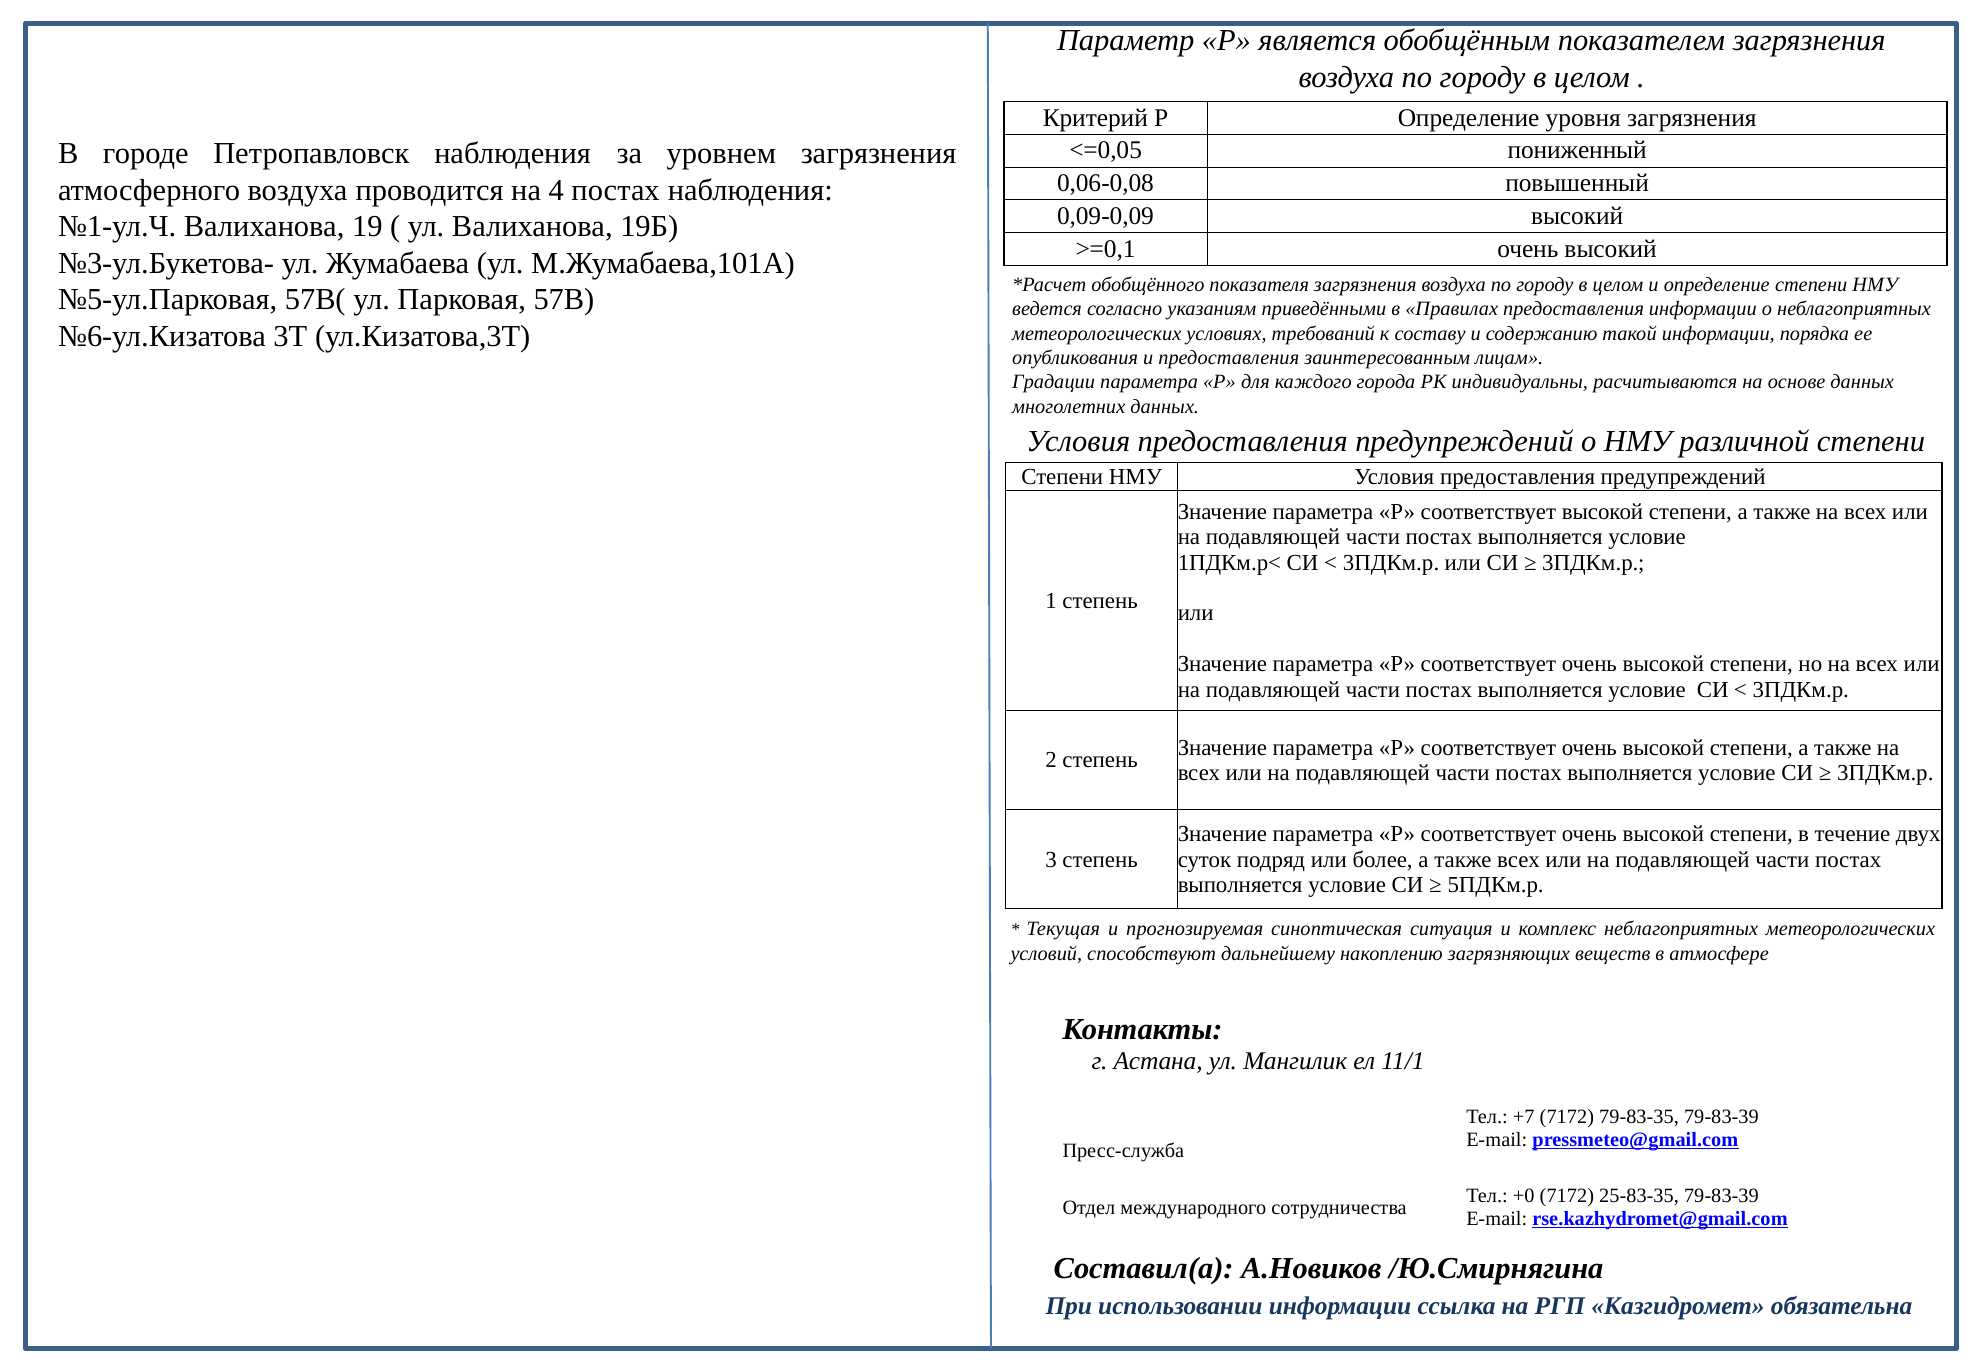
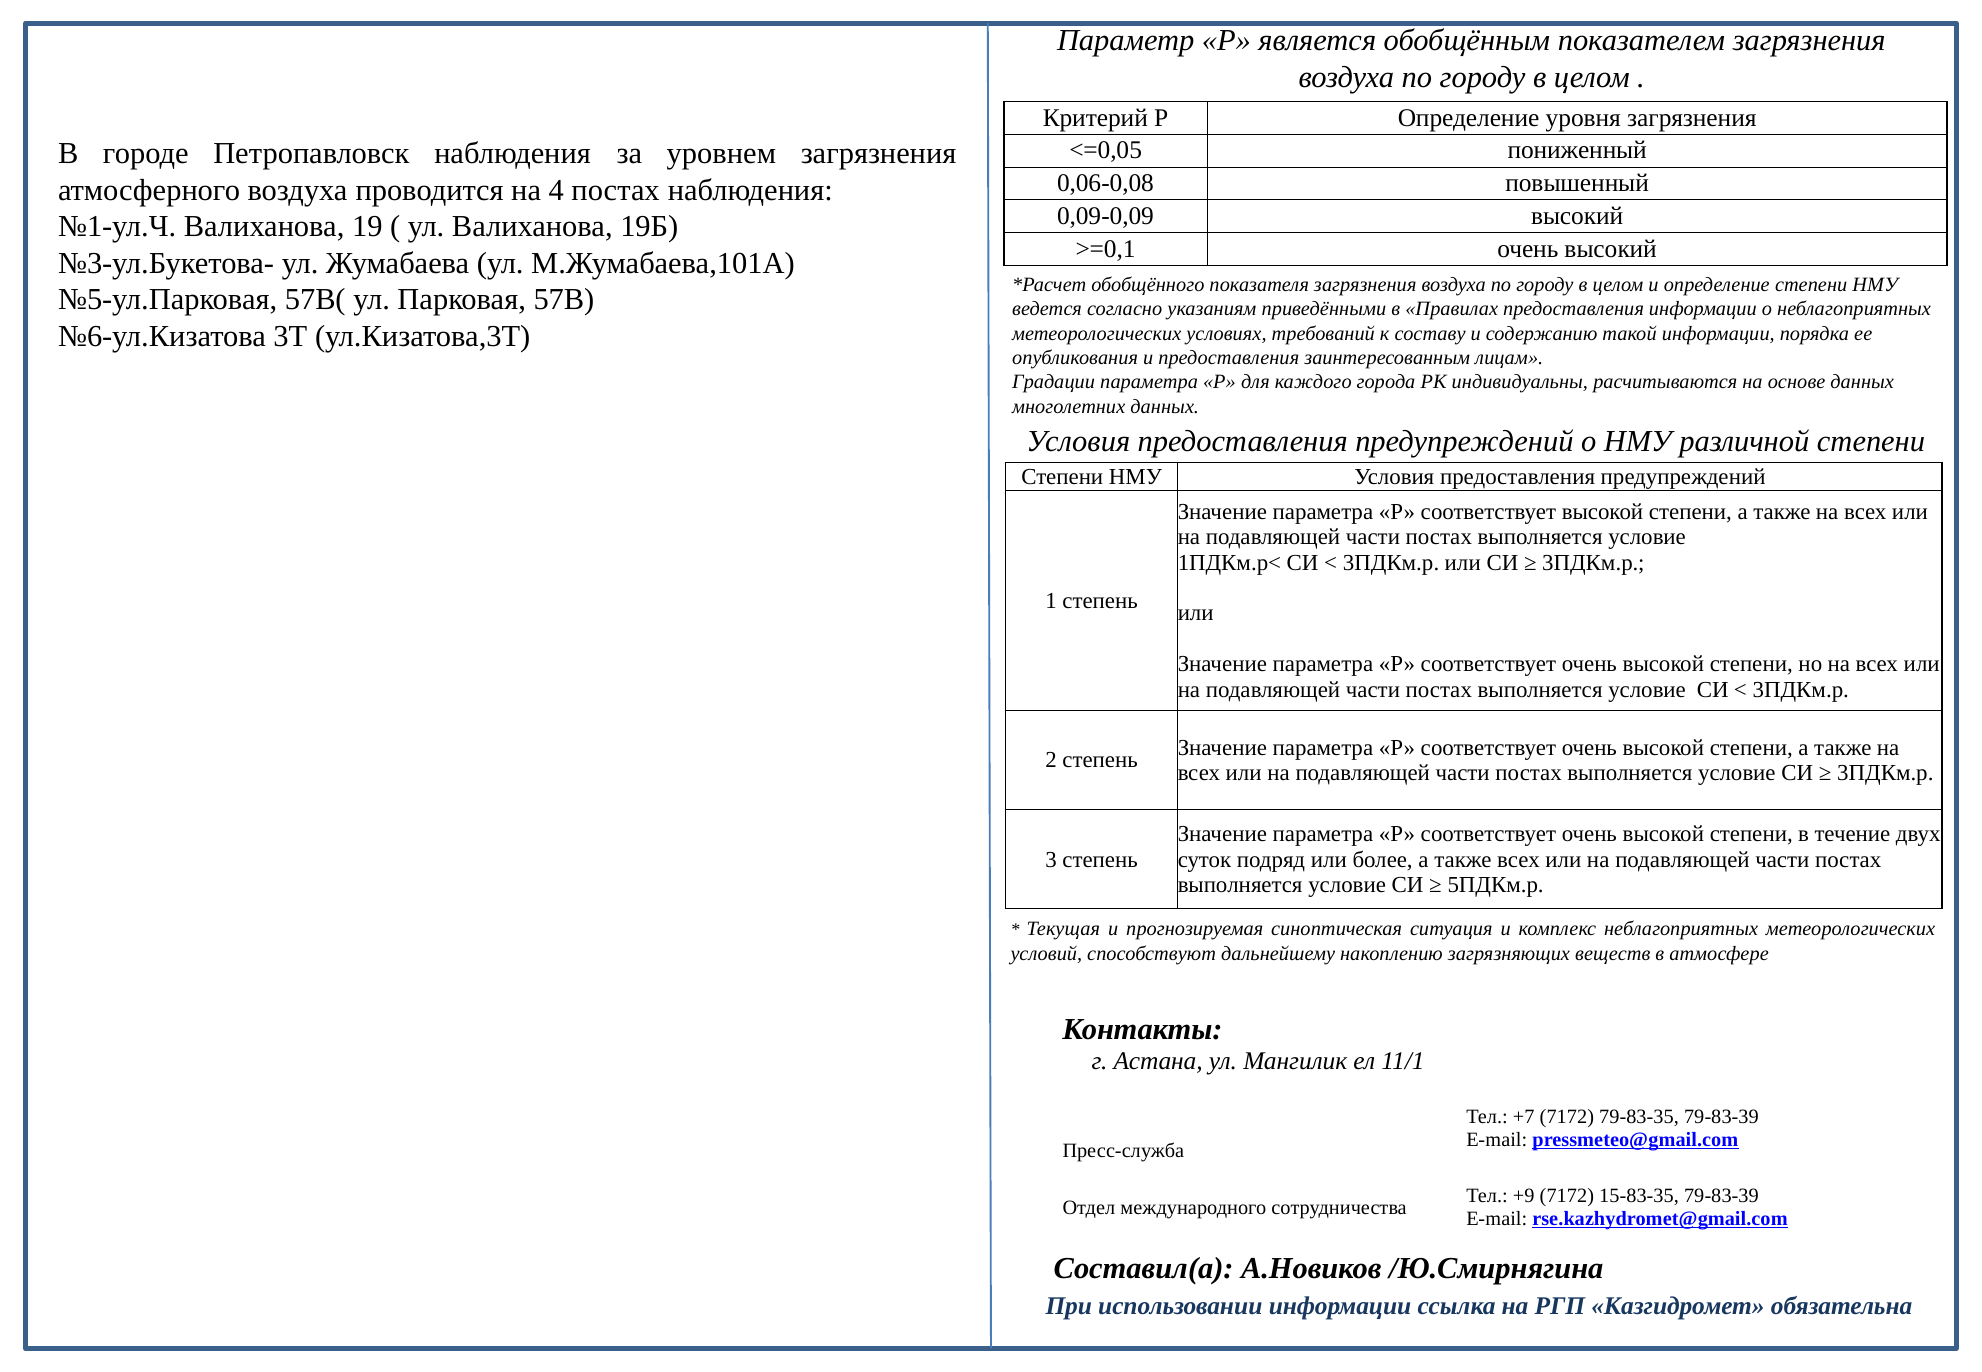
+0: +0 -> +9 (1524, 1196)
25-83-35: 25-83-35 -> 15-83-35 (1639, 1196)
